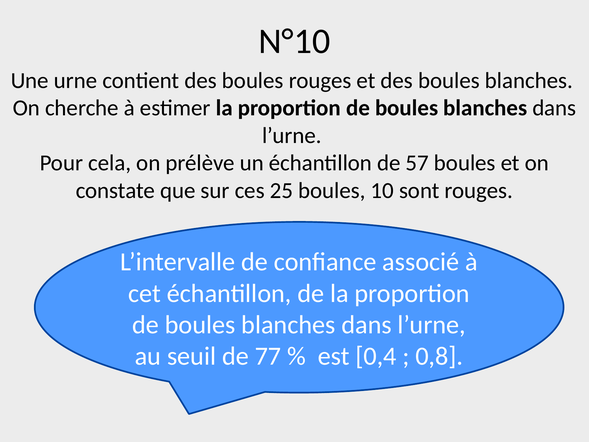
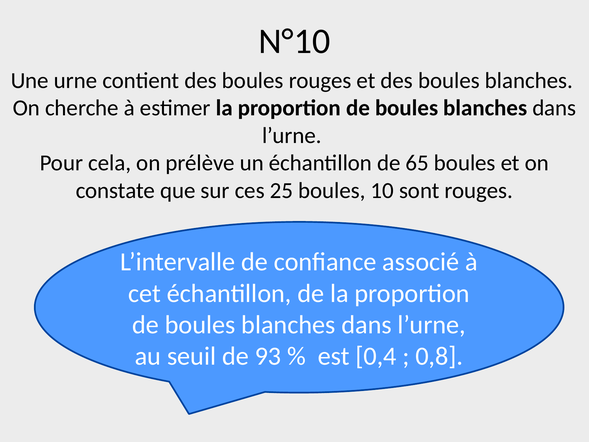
57: 57 -> 65 (417, 163)
77: 77 -> 93 (268, 356)
